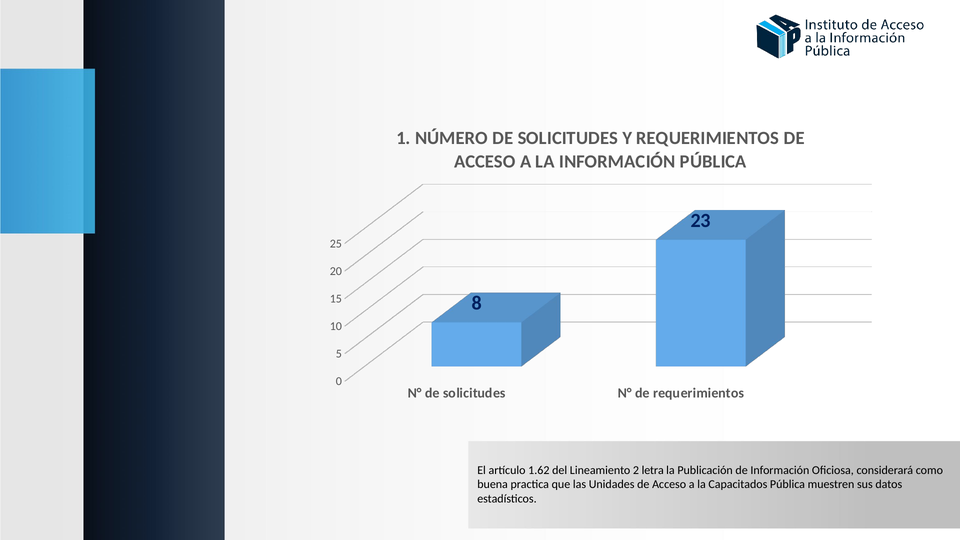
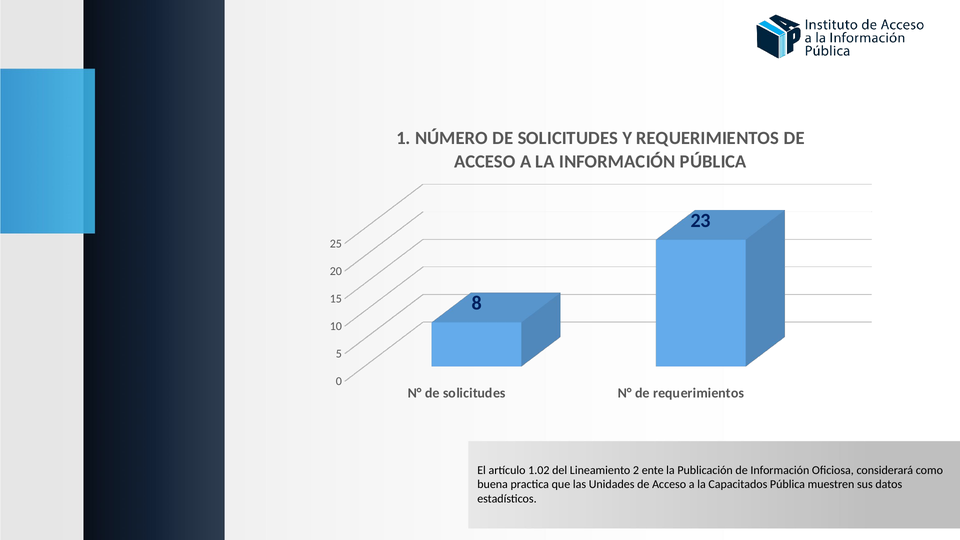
1.62: 1.62 -> 1.02 (539, 470)
letra: letra -> ente (653, 470)
